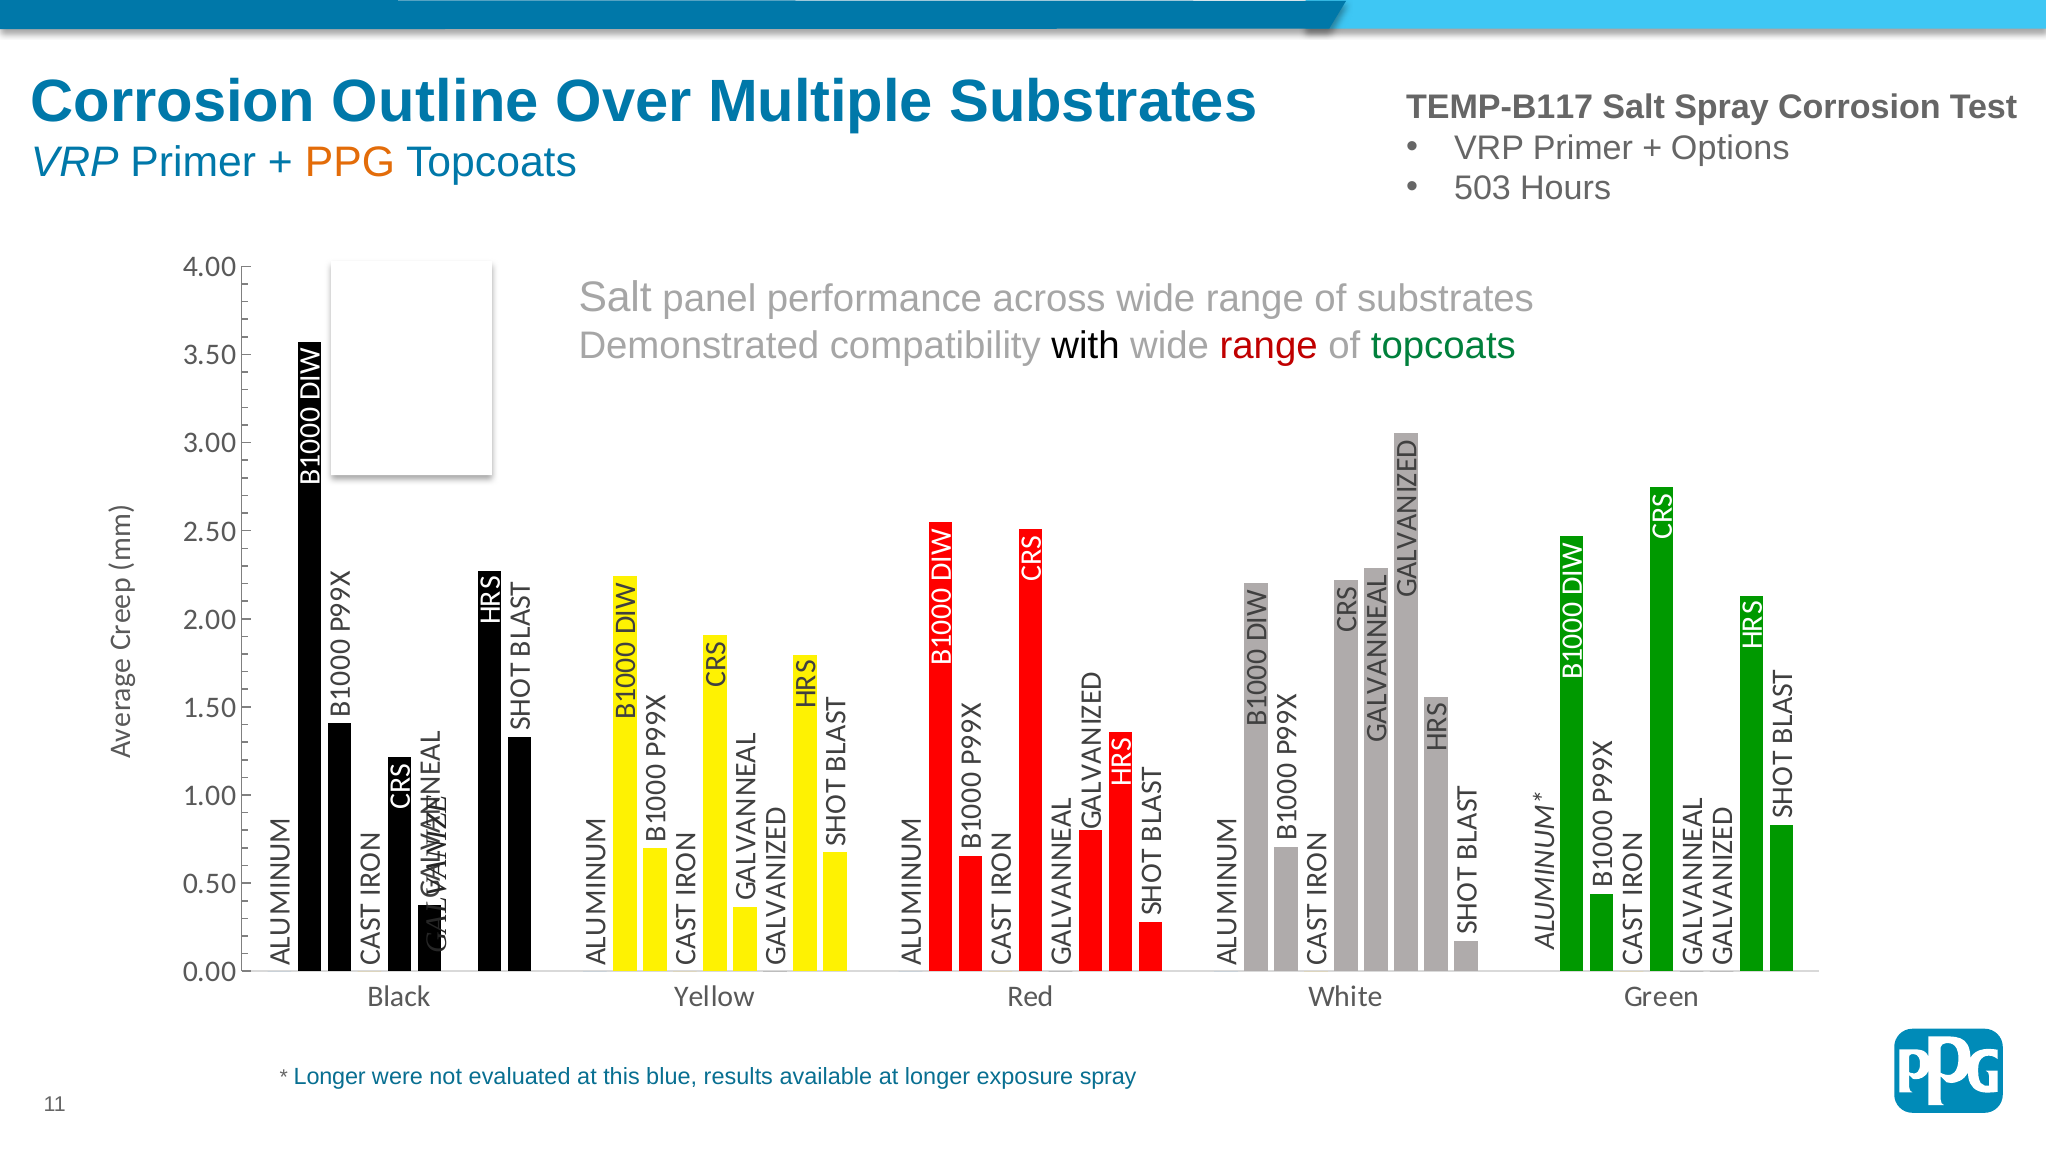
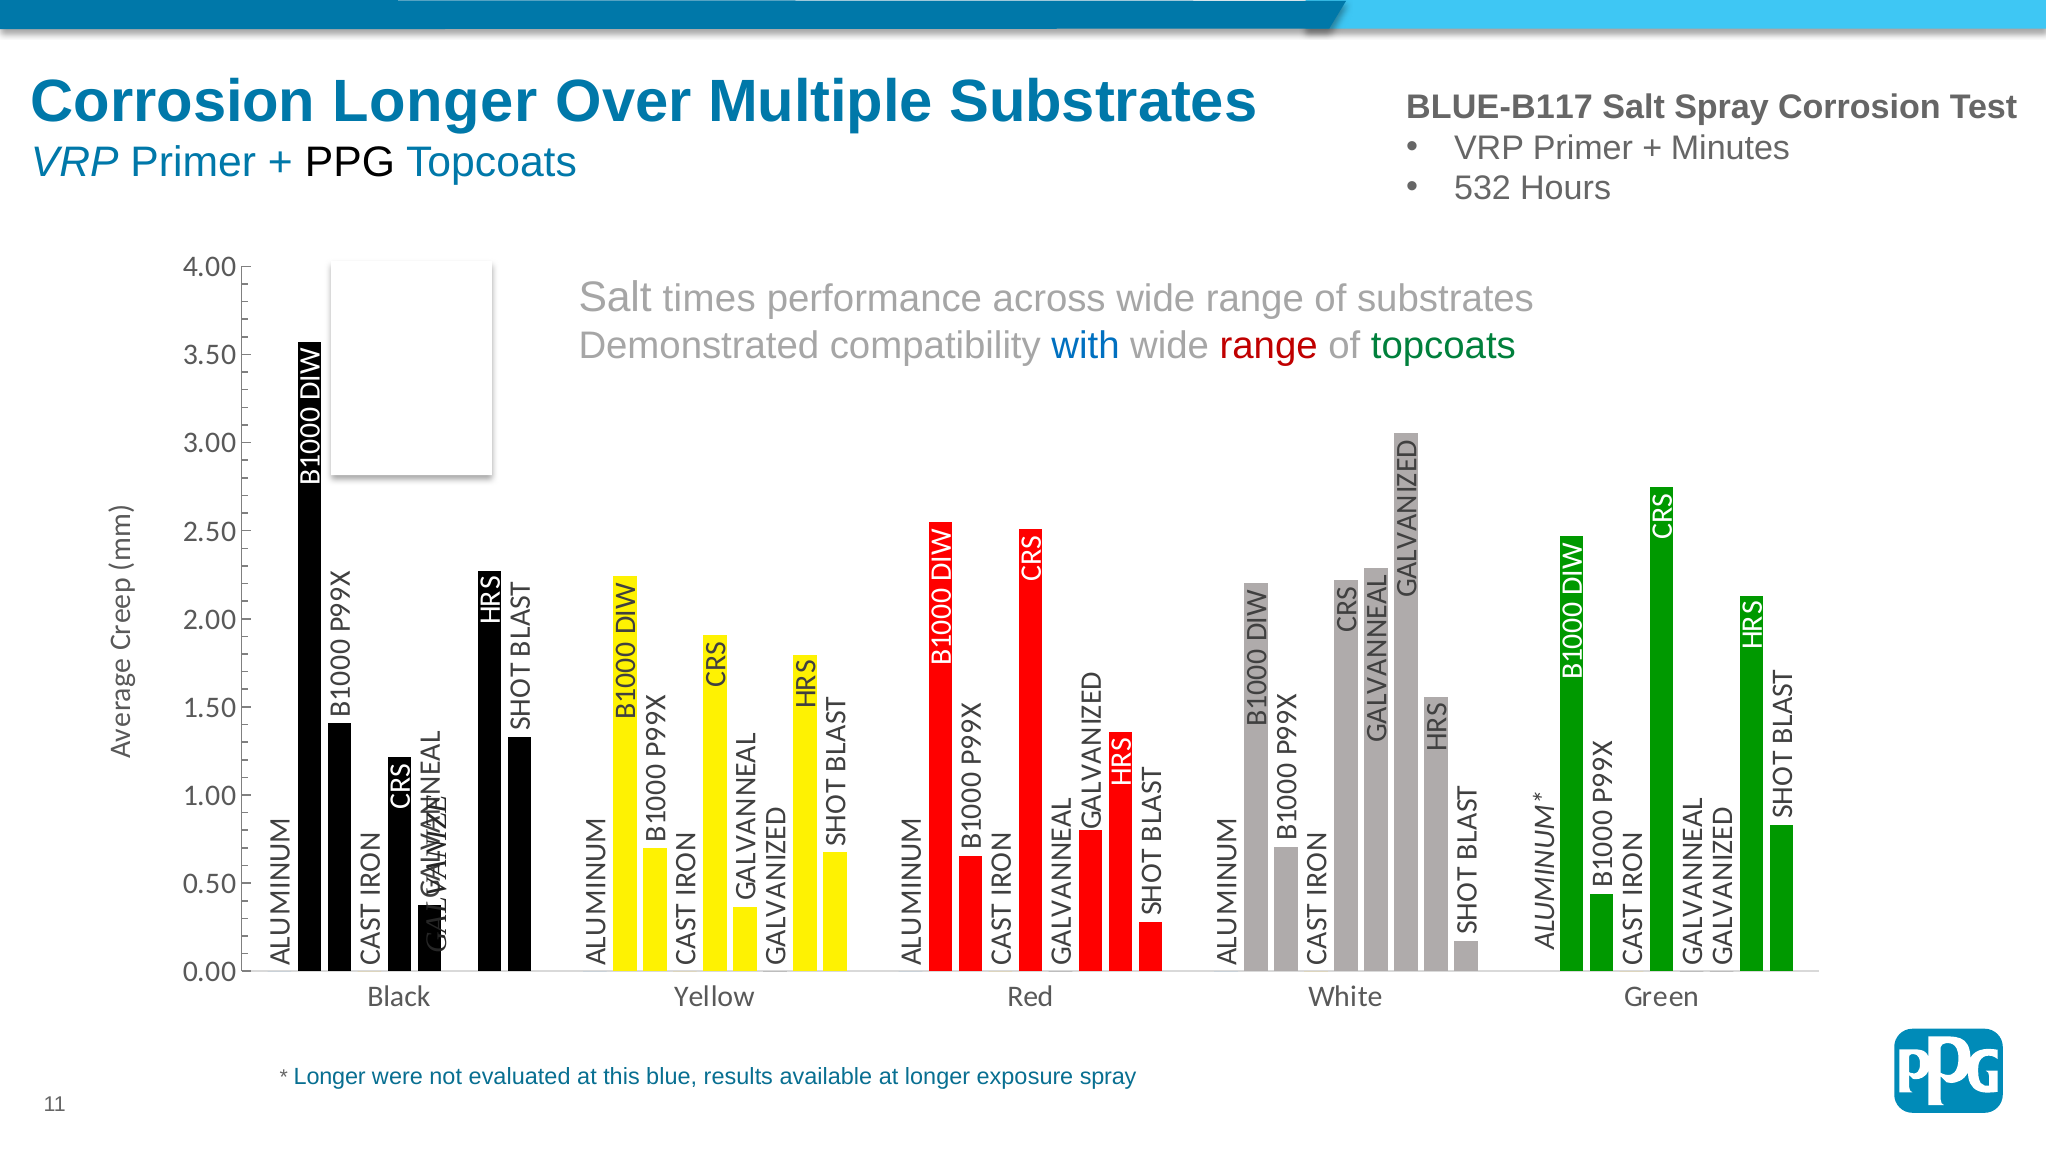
Corrosion Outline: Outline -> Longer (435, 102)
TEMP-B117: TEMP-B117 -> BLUE-B117 (1500, 107)
Options: Options -> Minutes (1730, 148)
PPG colour: orange -> black (350, 162)
503: 503 -> 532 (1483, 189)
panel: panel -> times (709, 299)
with colour: black -> blue (1085, 346)
